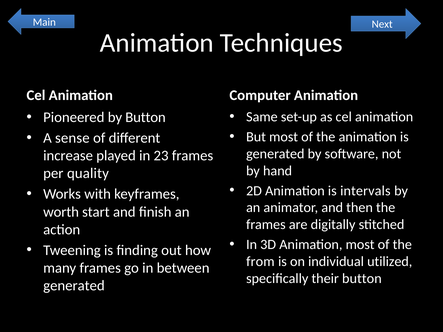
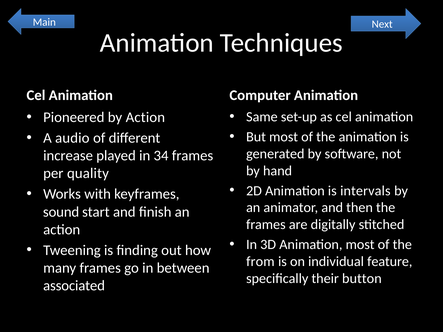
by Button: Button -> Action (145, 117)
sense: sense -> audio (72, 138)
23: 23 -> 34 (161, 156)
worth: worth -> sound (61, 212)
utilized: utilized -> feature (390, 262)
generated: generated -> associated (74, 286)
